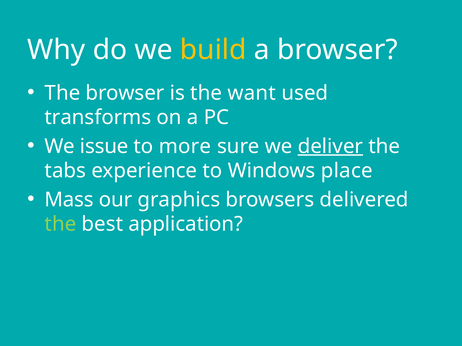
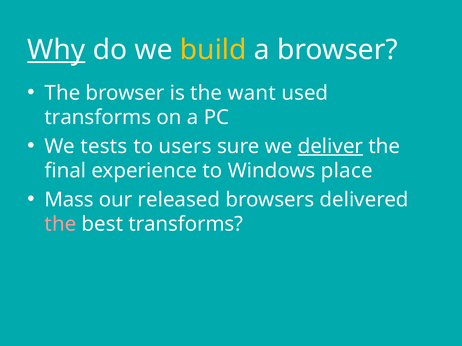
Why underline: none -> present (56, 50)
issue: issue -> tests (104, 146)
more: more -> users (185, 146)
tabs: tabs -> final (65, 171)
graphics: graphics -> released (179, 200)
the colour: light green -> pink (60, 225)
best application: application -> transforms (186, 225)
